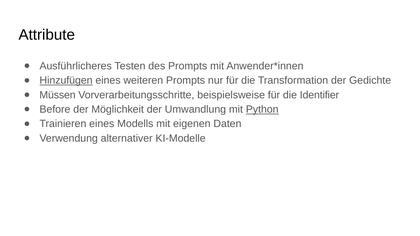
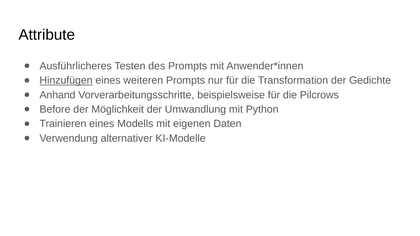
Müssen: Müssen -> Anhand (57, 95)
Identifier: Identifier -> Pilcrows (319, 95)
Python underline: present -> none (262, 110)
